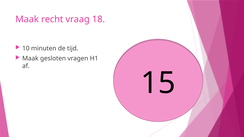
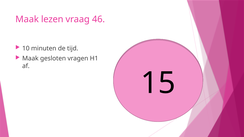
recht: recht -> lezen (52, 19)
18: 18 -> 46 (98, 19)
